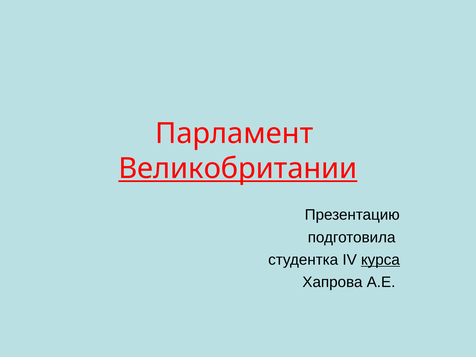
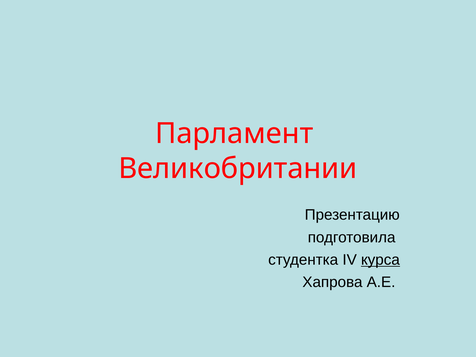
Великобритании underline: present -> none (238, 169)
